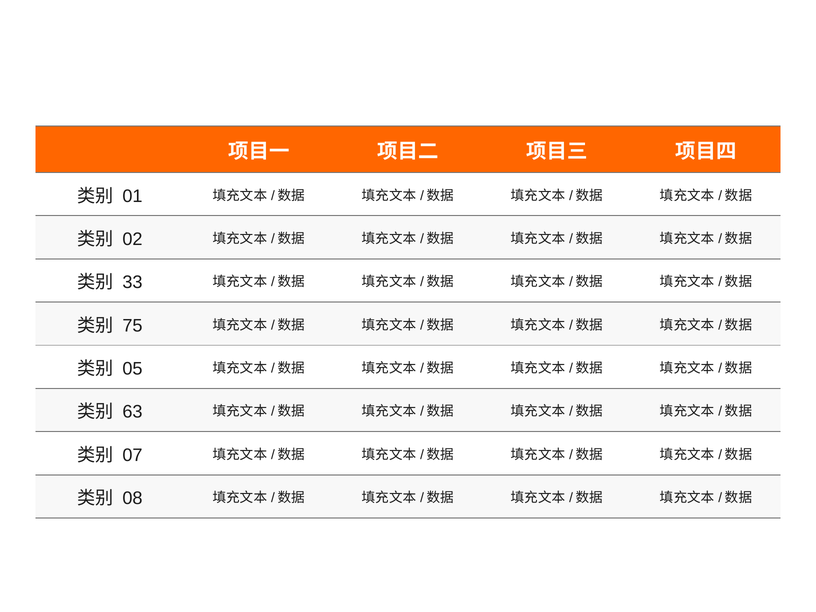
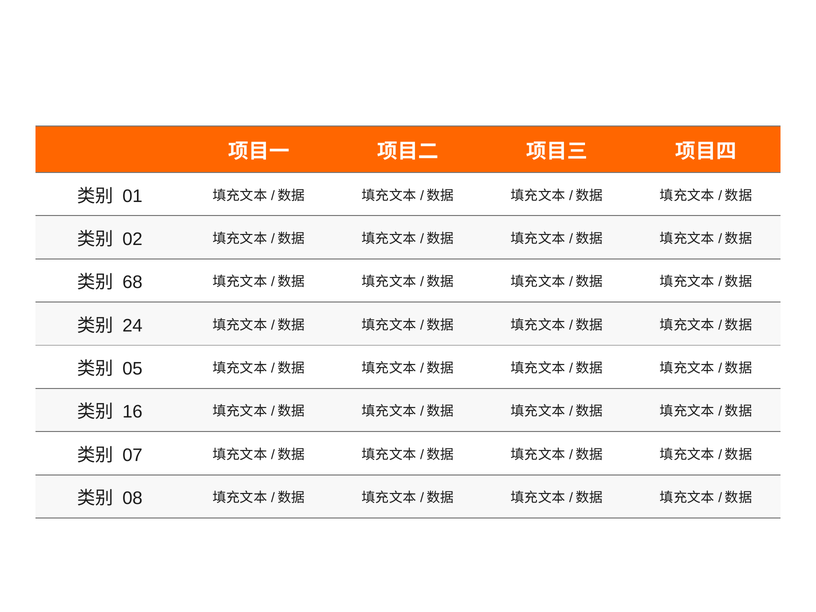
33: 33 -> 68 (133, 282)
75: 75 -> 24 (133, 326)
63: 63 -> 16 (133, 412)
